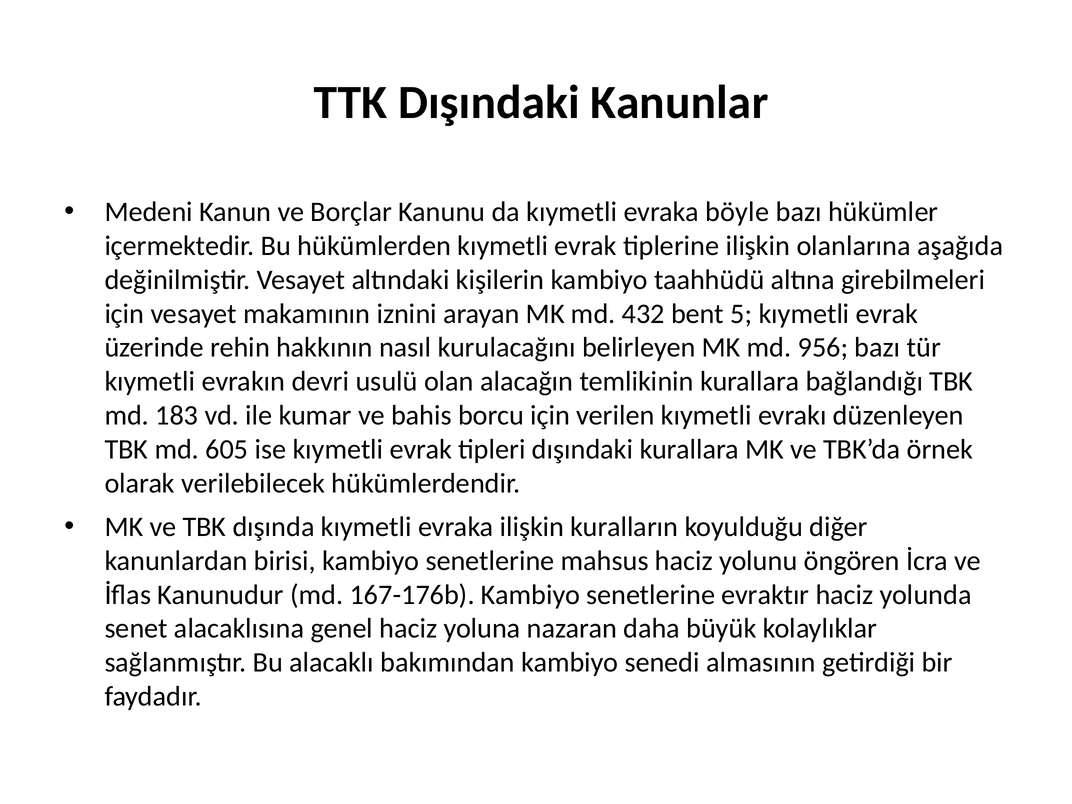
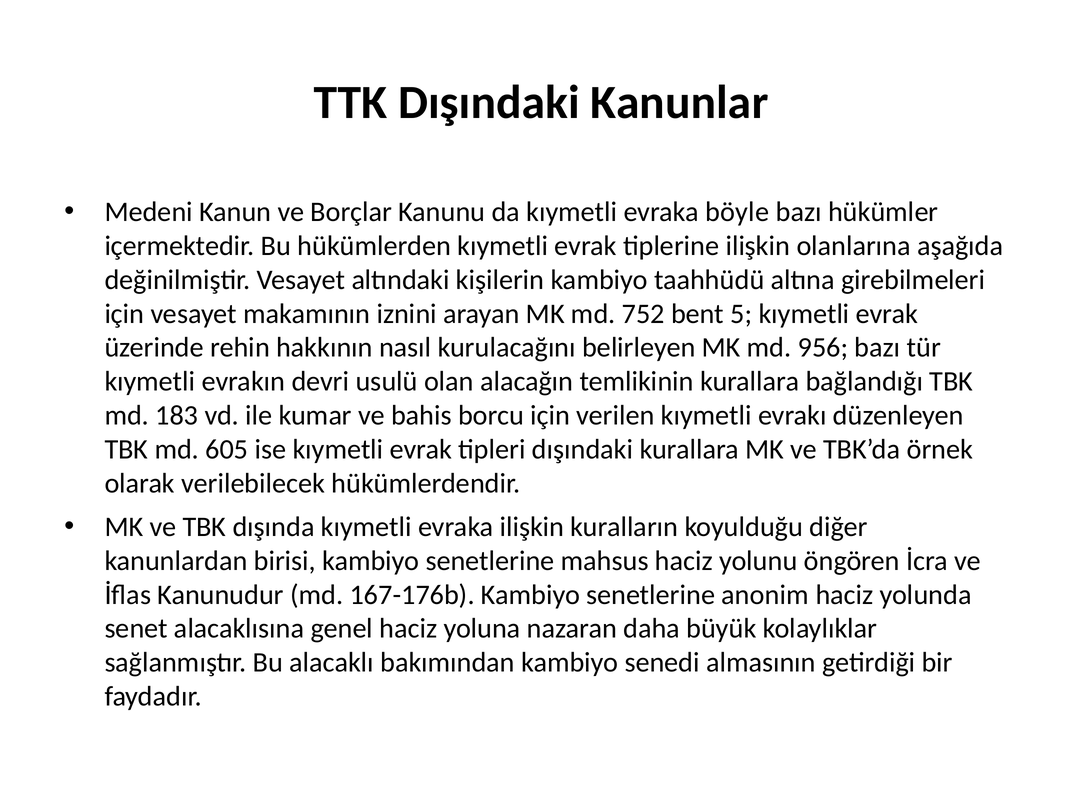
432: 432 -> 752 (643, 314)
evraktır: evraktır -> anonim (765, 595)
